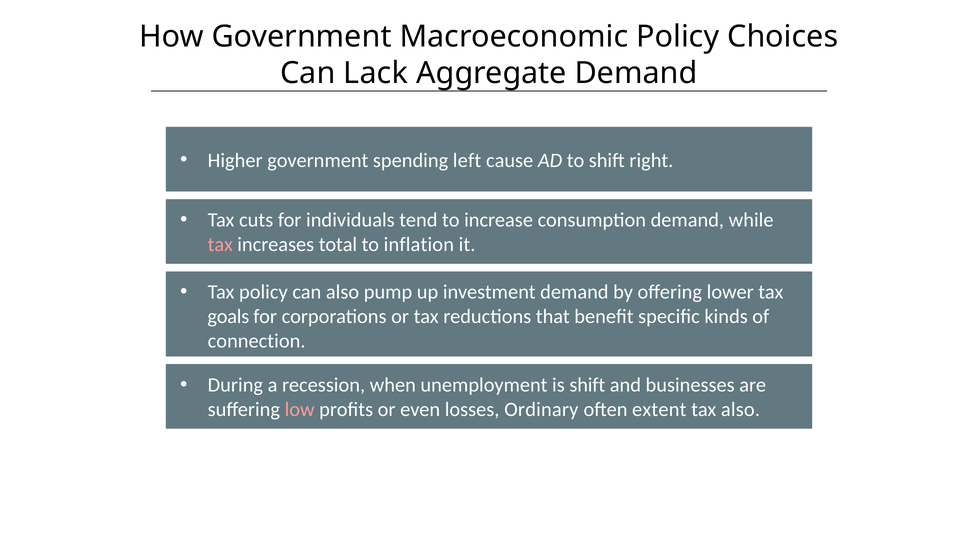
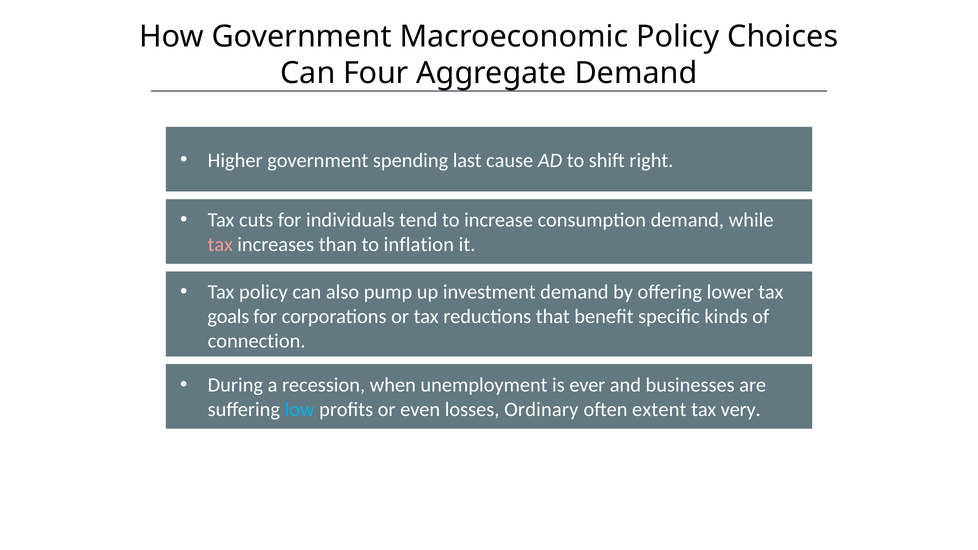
Lack: Lack -> Four (376, 73)
left: left -> last (467, 160)
total: total -> than (338, 245)
is shift: shift -> ever (587, 385)
low colour: pink -> light blue (300, 410)
tax also: also -> very (741, 410)
